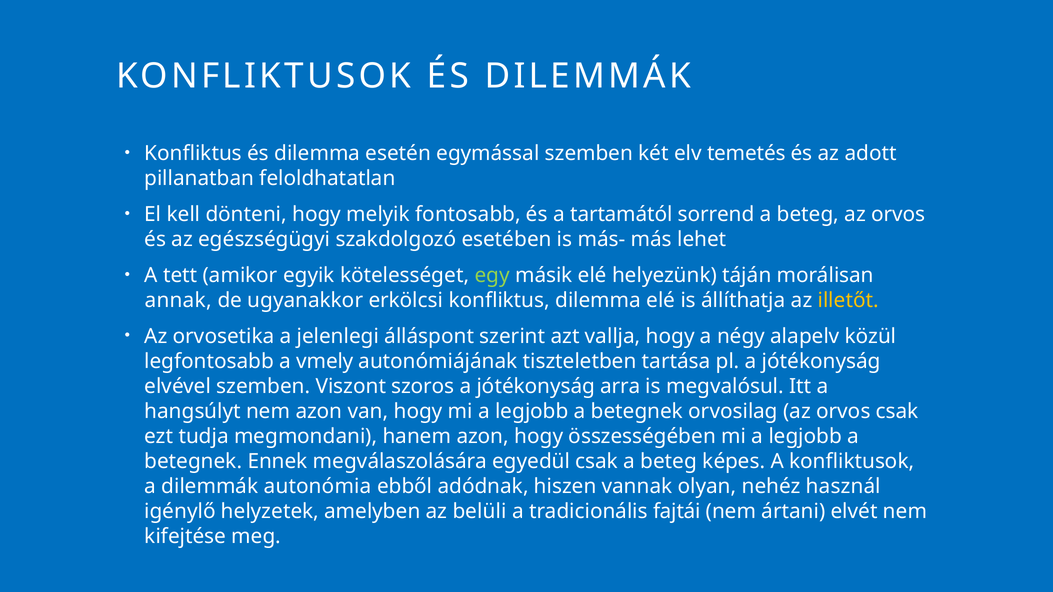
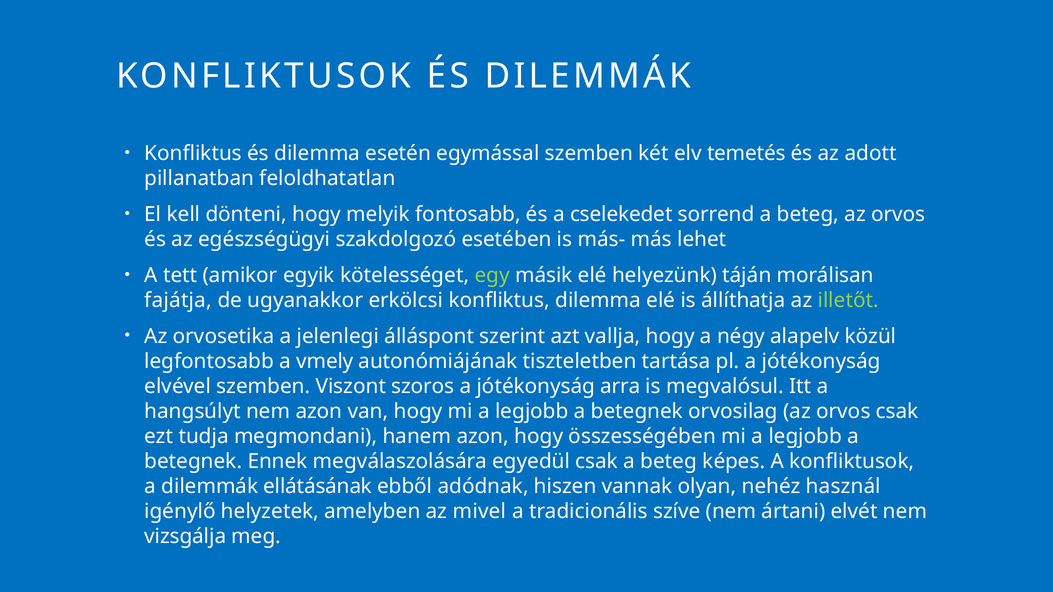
tartamától: tartamától -> cselekedet (621, 215)
annak: annak -> fajátja (178, 300)
illetőt colour: yellow -> light green (848, 300)
autonómia: autonómia -> ellátásának (318, 486)
belüli: belüli -> mivel (480, 511)
fajtái: fajtái -> szíve (677, 511)
kifejtése: kifejtése -> vizsgálja (185, 536)
